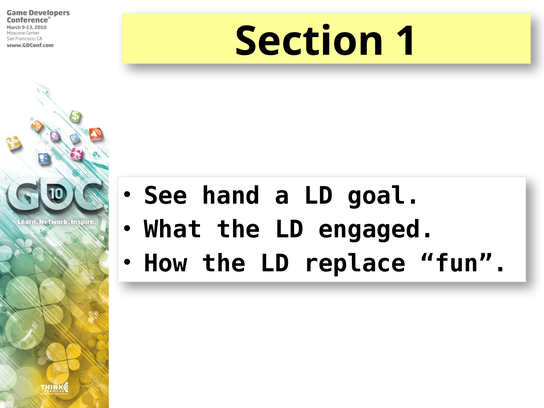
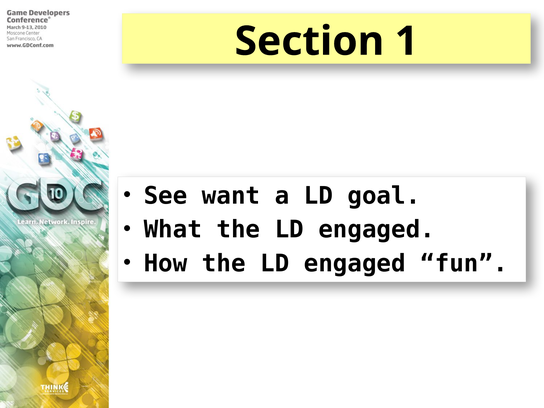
hand: hand -> want (231, 196)
How the LD replace: replace -> engaged (355, 263)
